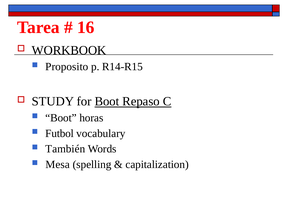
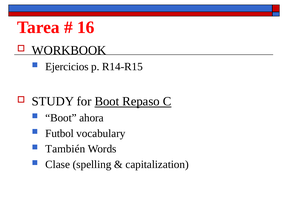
Proposito: Proposito -> Ejercicios (67, 67)
horas: horas -> ahora (91, 118)
Mesa: Mesa -> Clase (58, 164)
